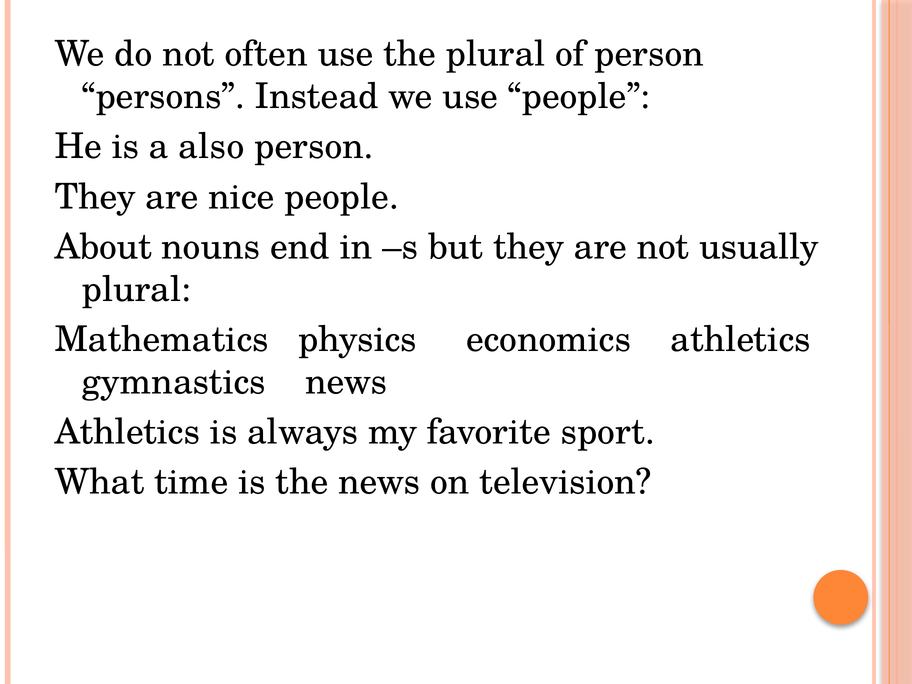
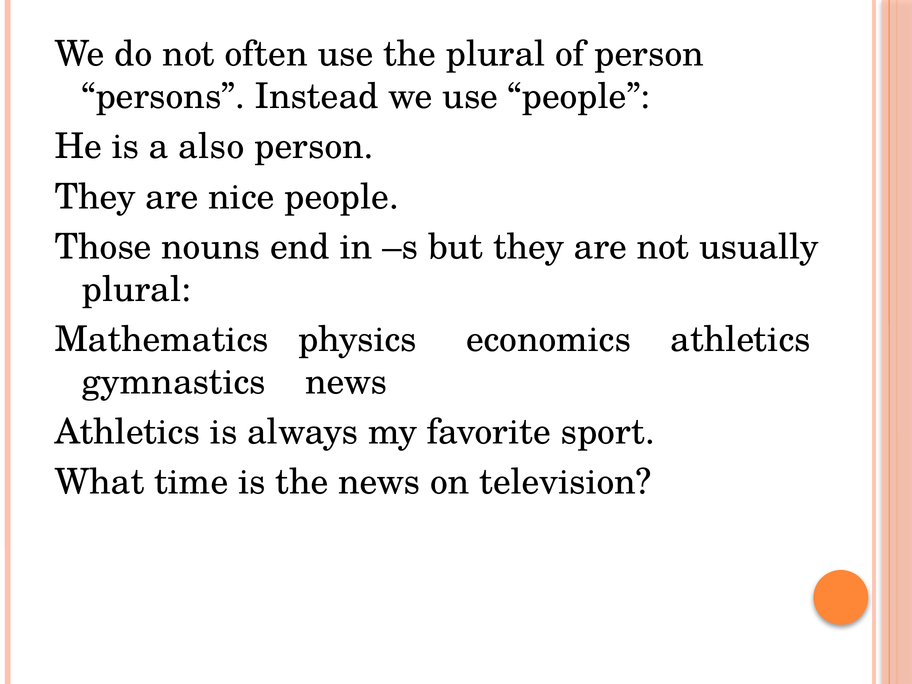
About: About -> Those (103, 247)
